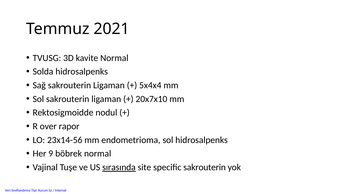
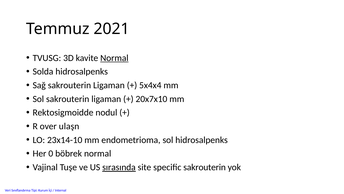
Normal underline: none -> present (114, 58)
rapor: rapor -> ulaşn (69, 126)
23x14-56: 23x14-56 -> 23x14-10 (65, 140)
9: 9 -> 0 (51, 153)
